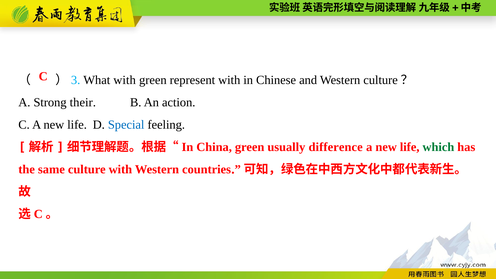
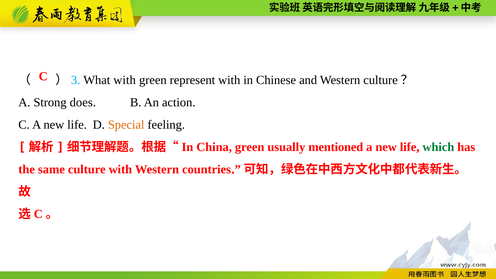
their: their -> does (83, 103)
Special colour: blue -> orange (126, 125)
difference: difference -> mentioned (336, 147)
